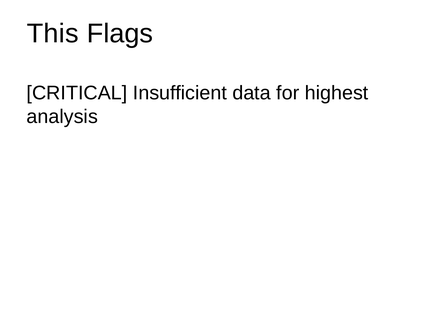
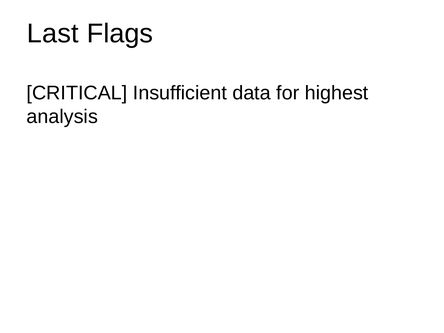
This: This -> Last (53, 34)
